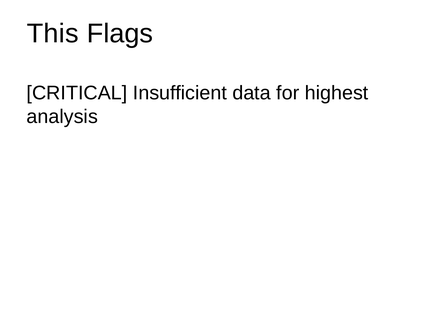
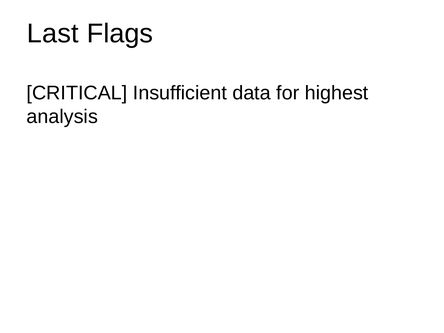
This: This -> Last (53, 34)
